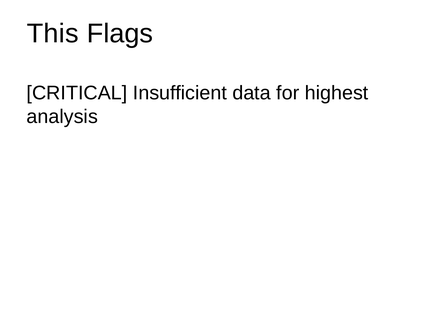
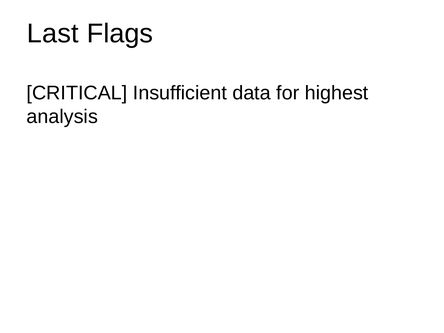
This: This -> Last (53, 34)
